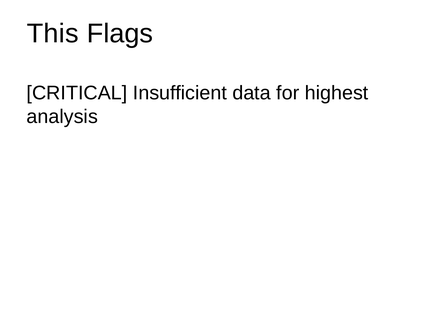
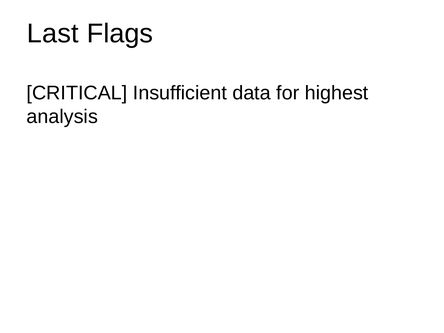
This: This -> Last (53, 34)
